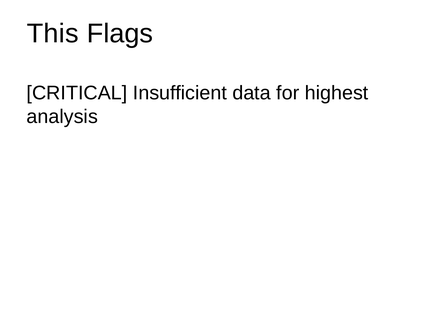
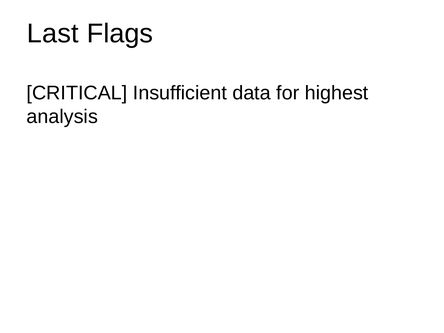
This: This -> Last (53, 34)
